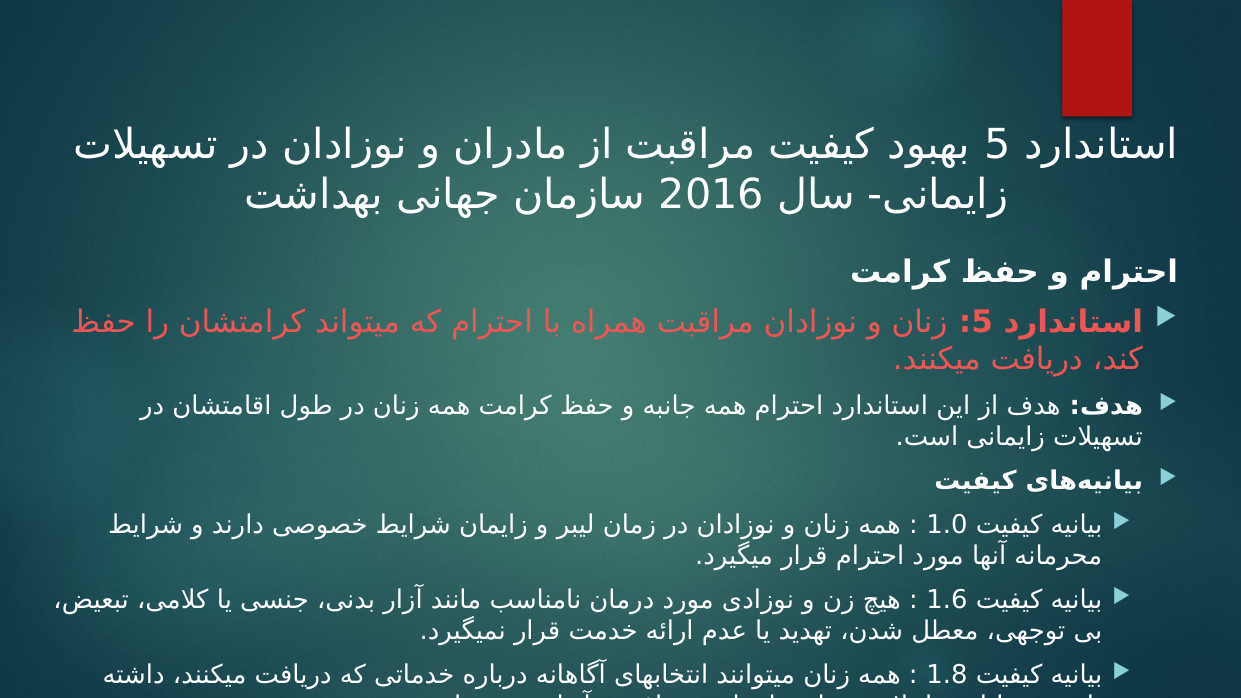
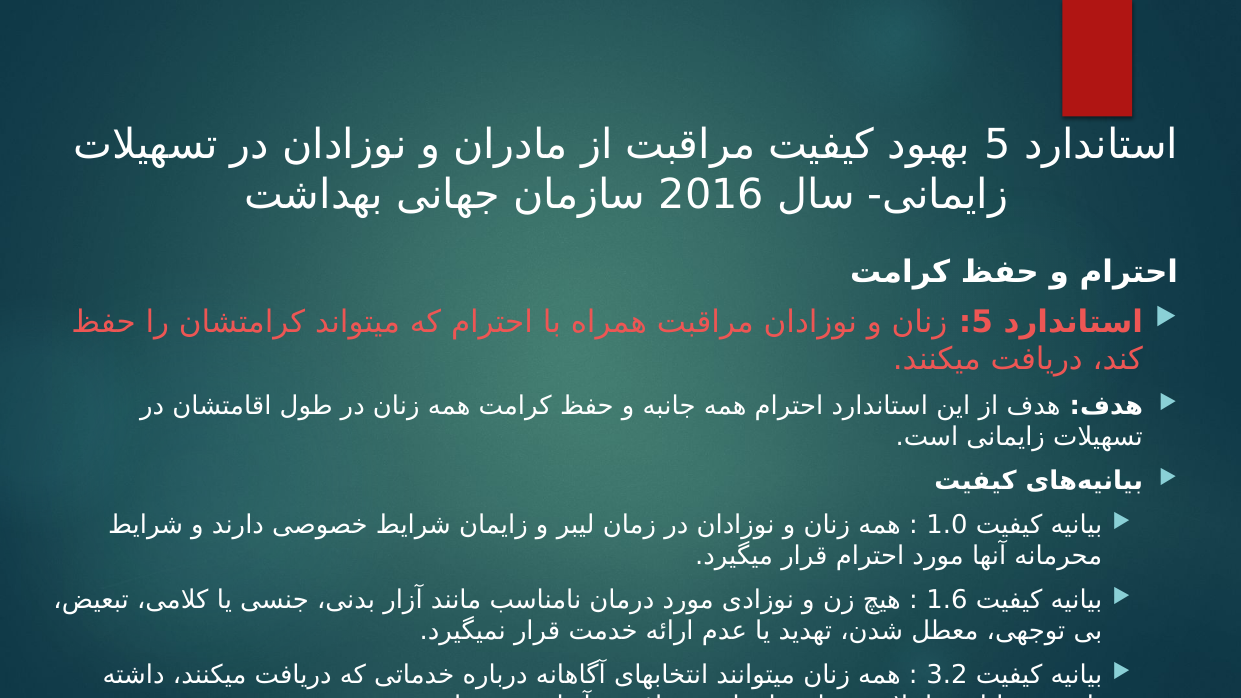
1.8: 1.8 -> 3.2 (947, 675)
